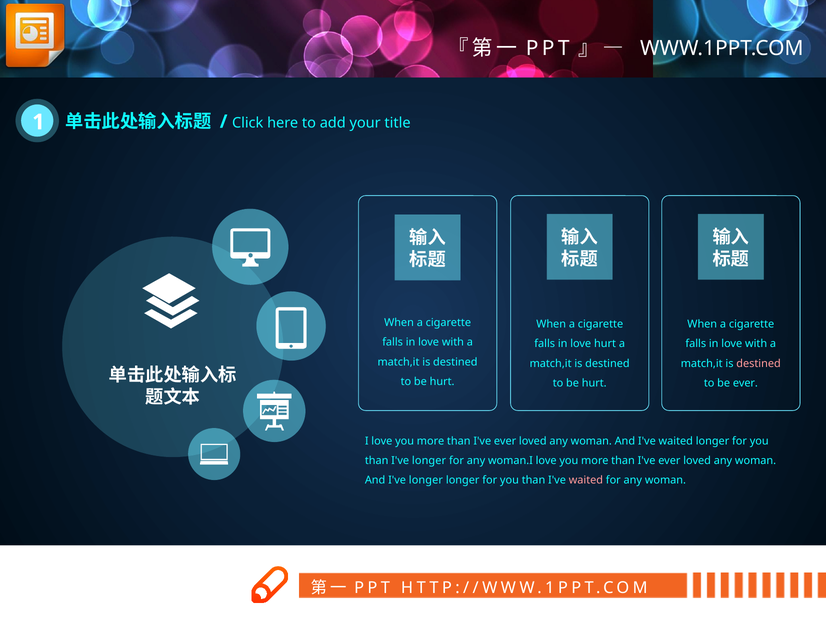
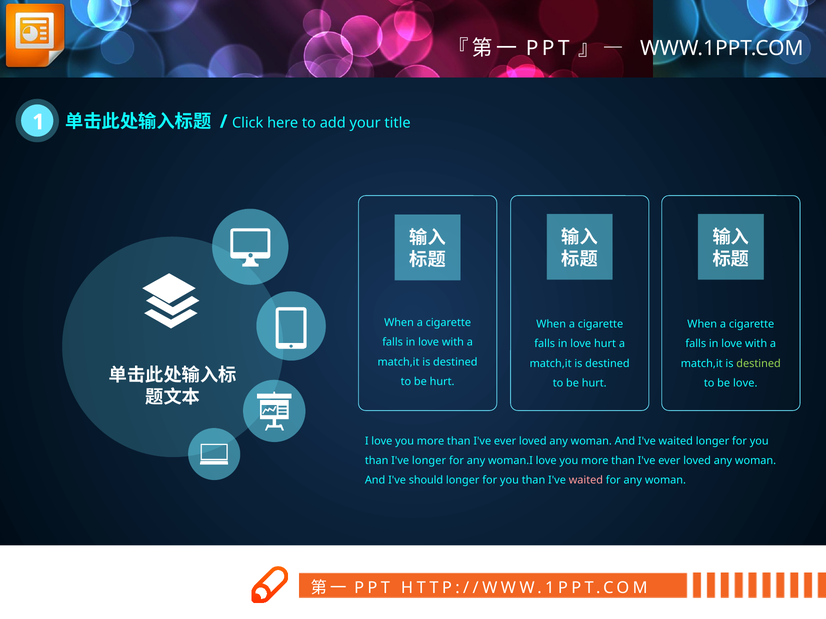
destined colour: pink -> light green (759, 364)
be ever: ever -> love (745, 383)
And I've longer: longer -> should (426, 481)
